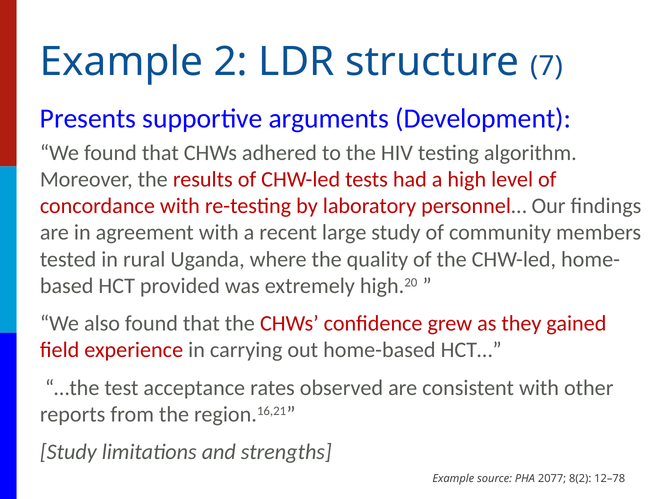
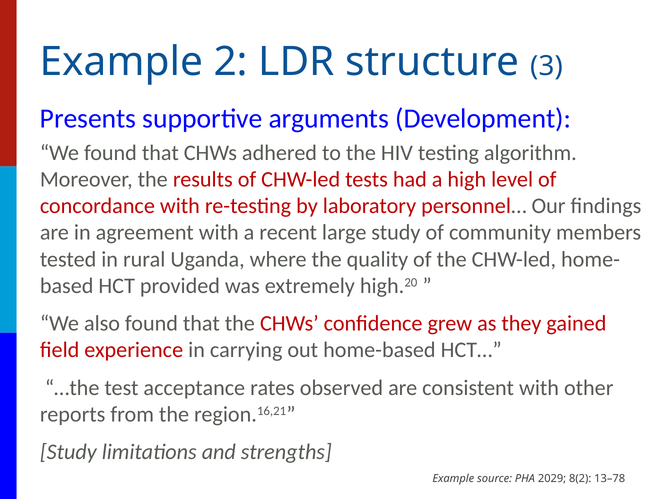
7: 7 -> 3 (547, 66)
2077: 2077 -> 2029 (552, 478)
12–78: 12–78 -> 13–78 (610, 478)
